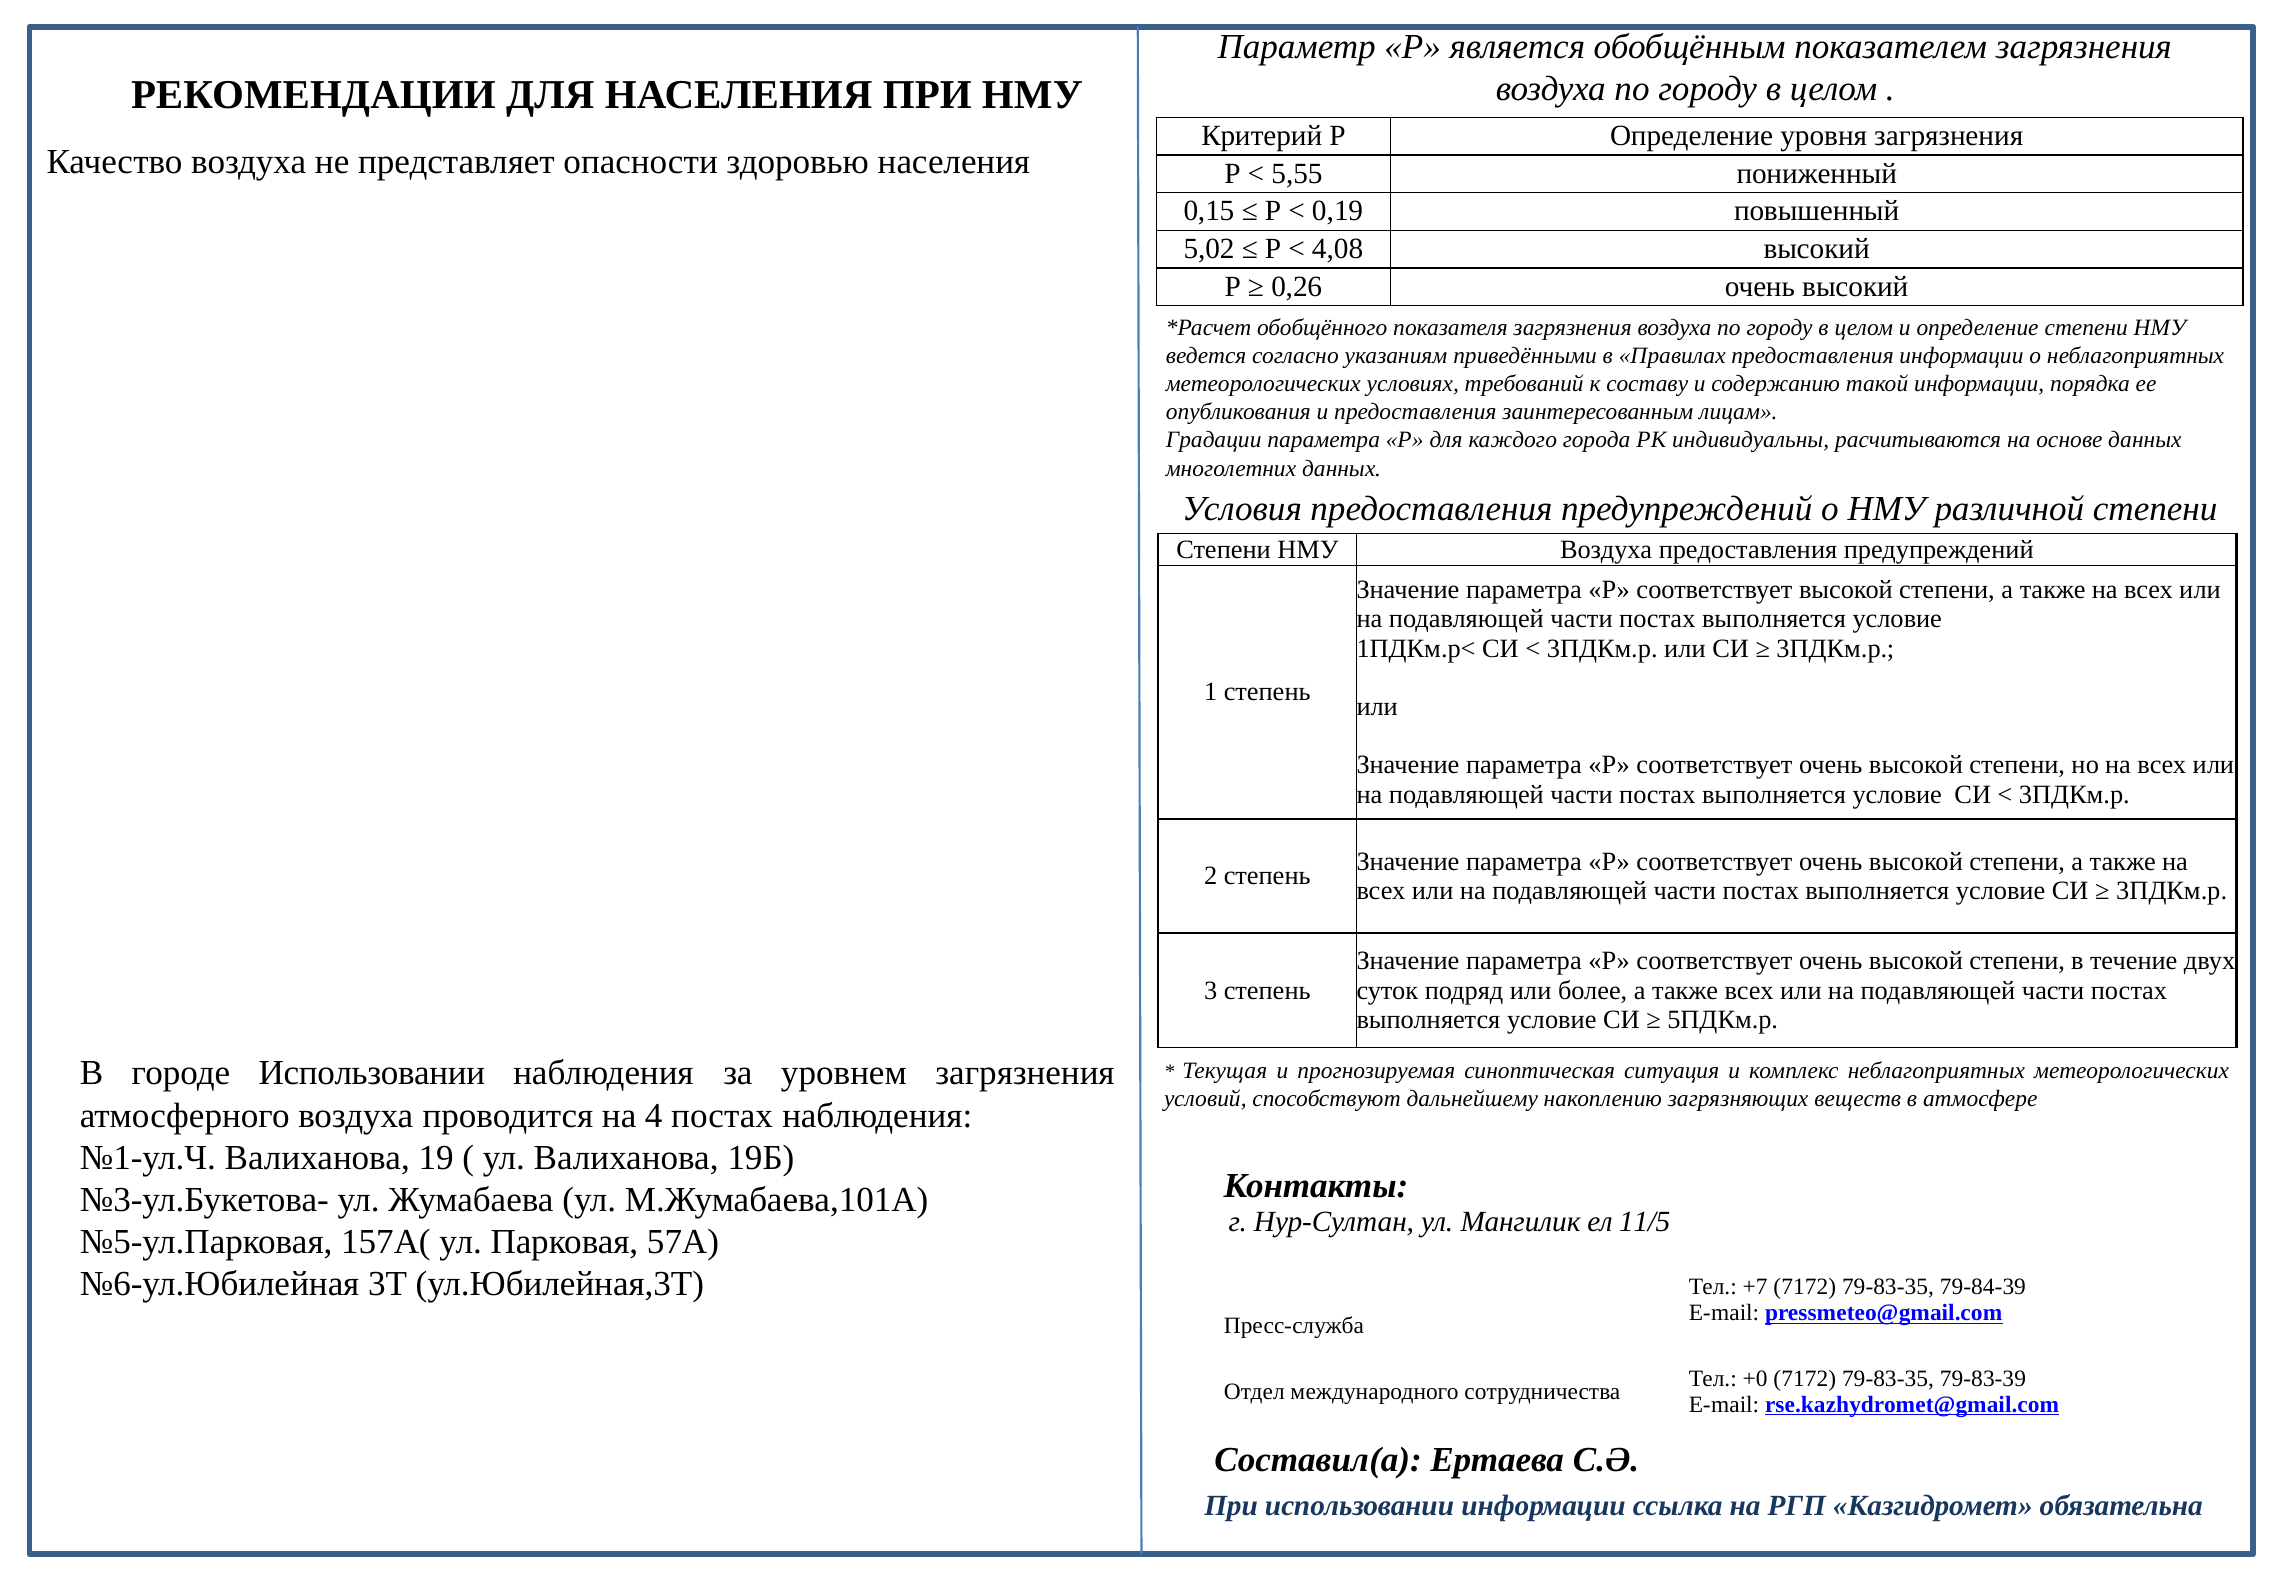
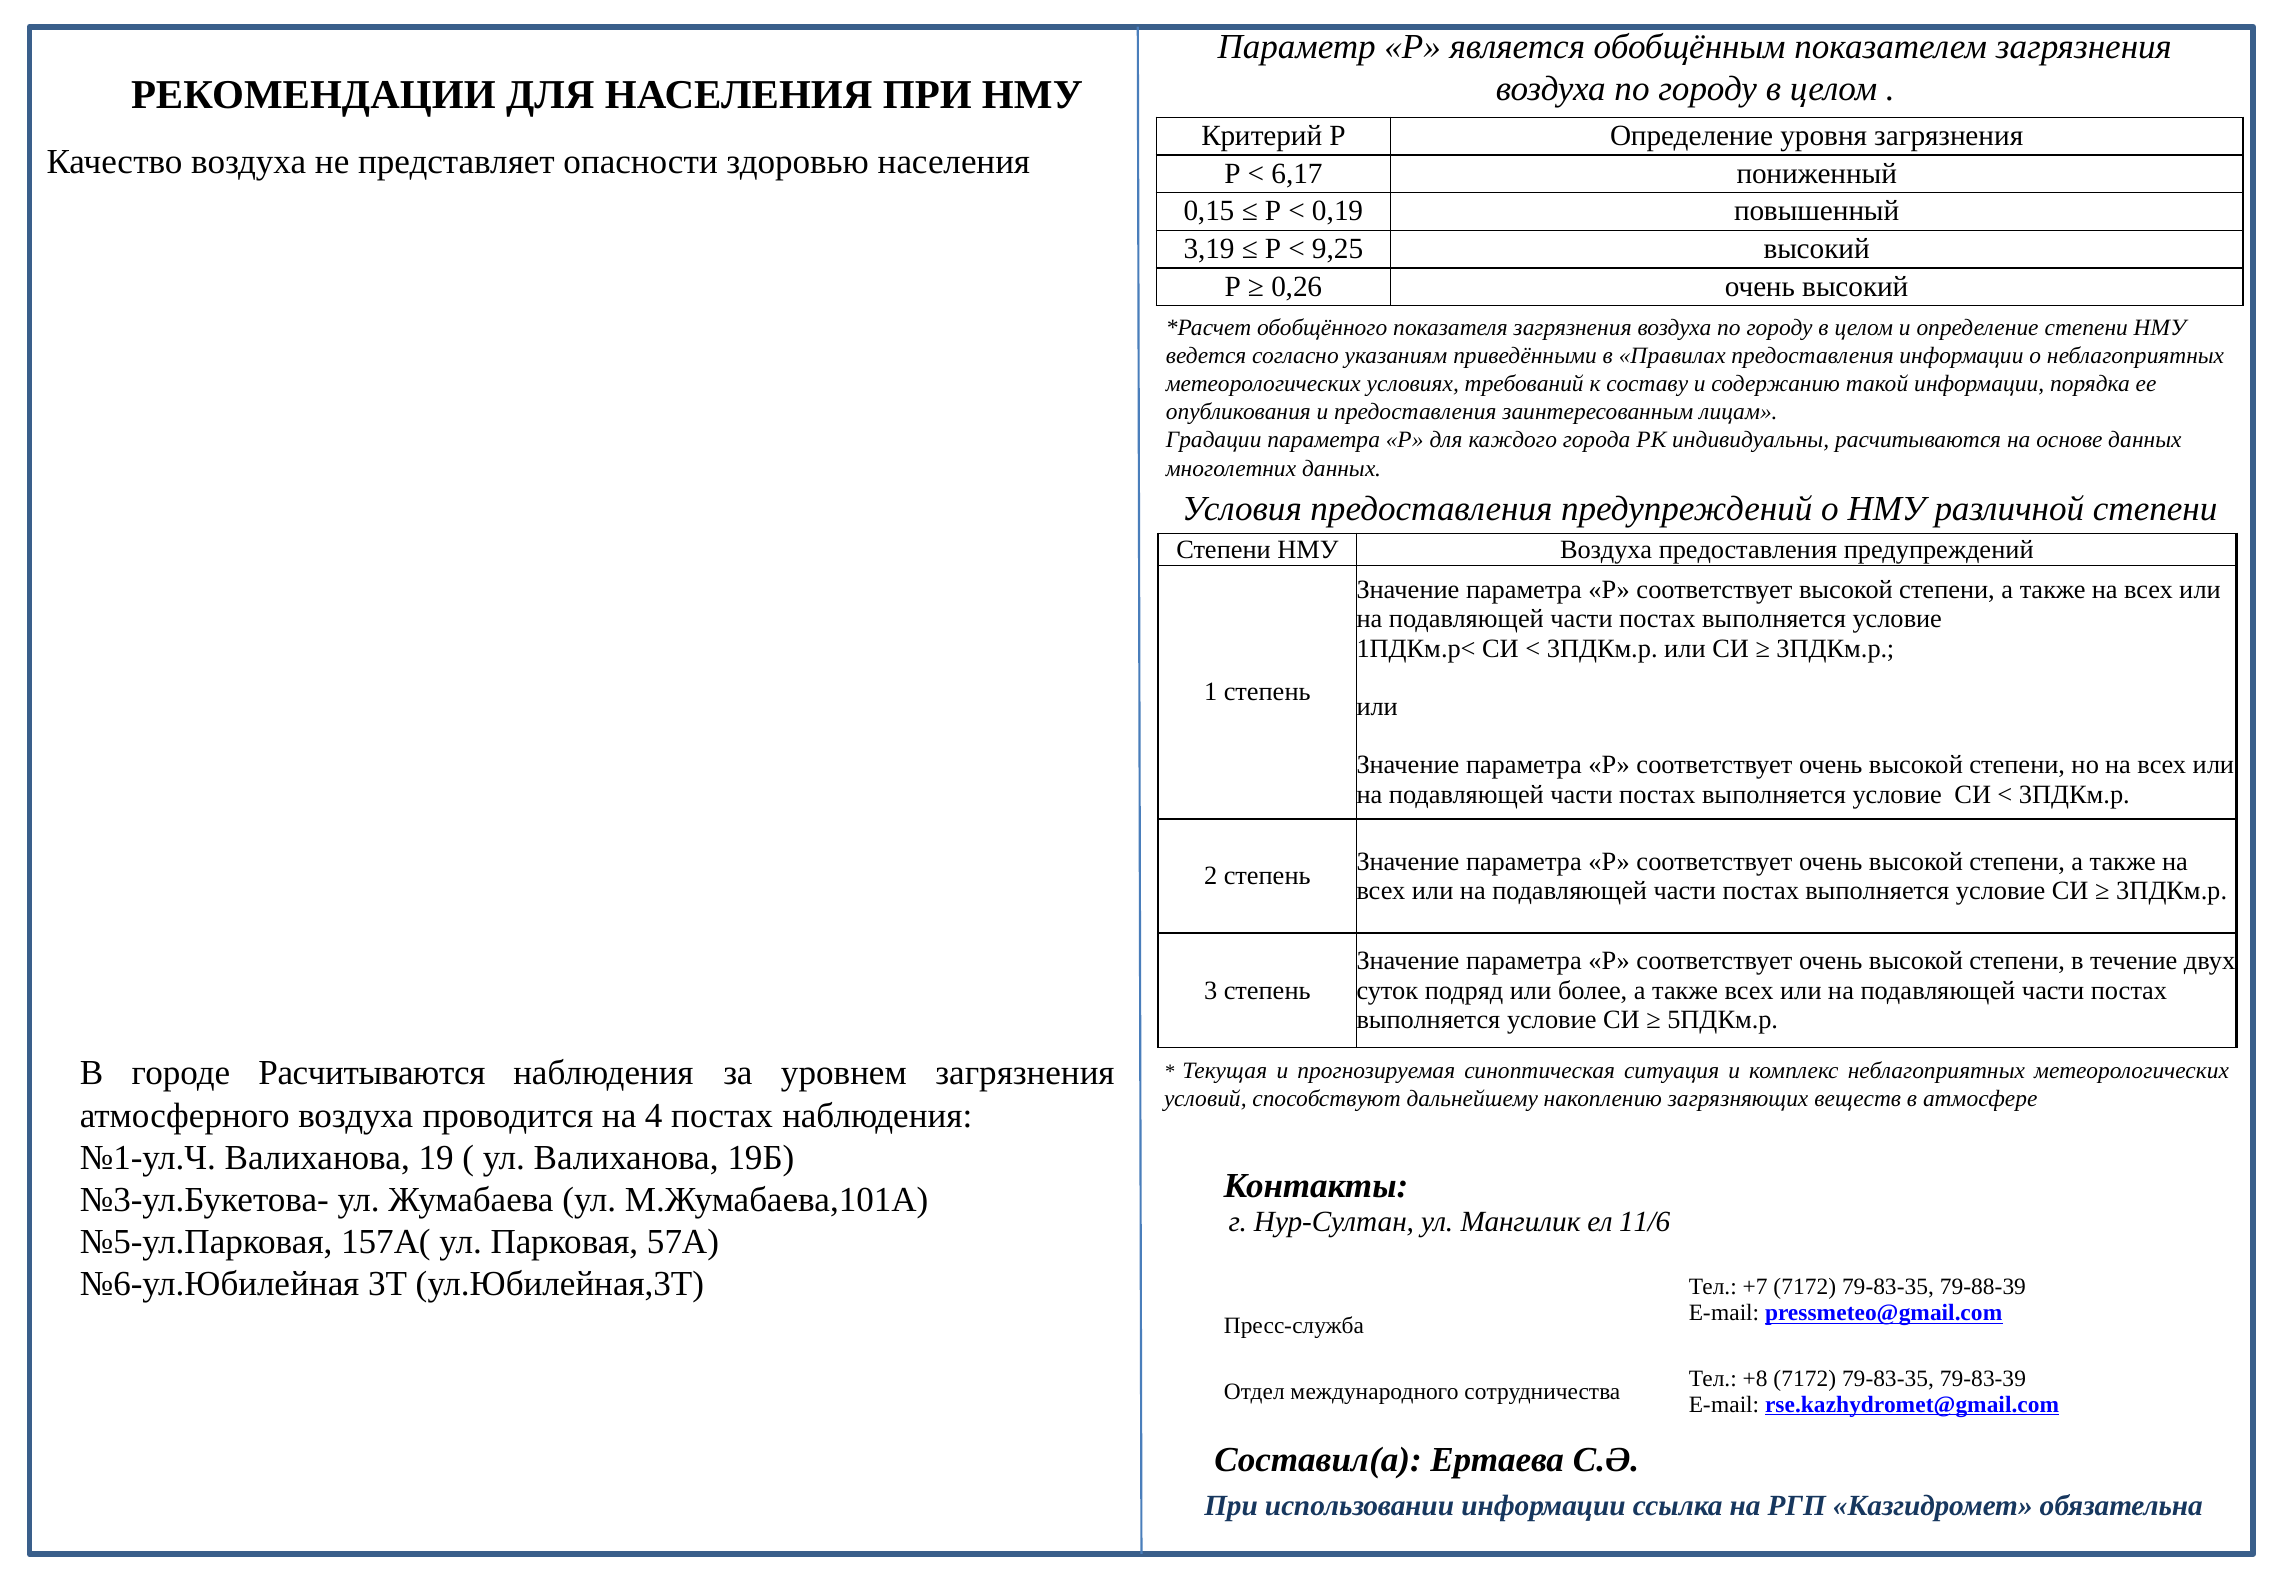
5,55: 5,55 -> 6,17 (1297, 173)
5,02: 5,02 -> 3,19 (1209, 249)
4,08: 4,08 -> 9,25 (1338, 249)
городе Использовании: Использовании -> Расчитываются (372, 1073)
11/5: 11/5 -> 11/6 (1645, 1222)
79-84-39: 79-84-39 -> 79-88-39 (1983, 1287)
+0: +0 -> +8 (1755, 1378)
